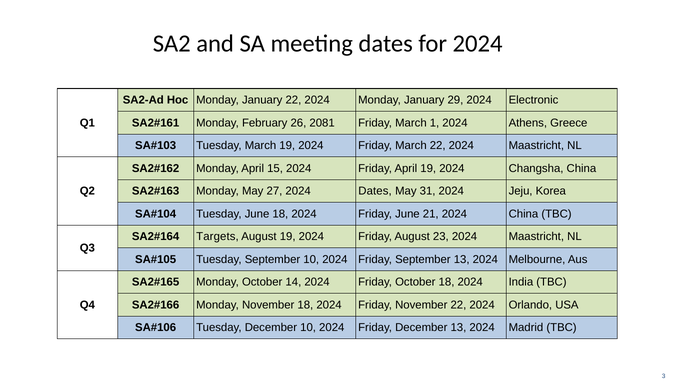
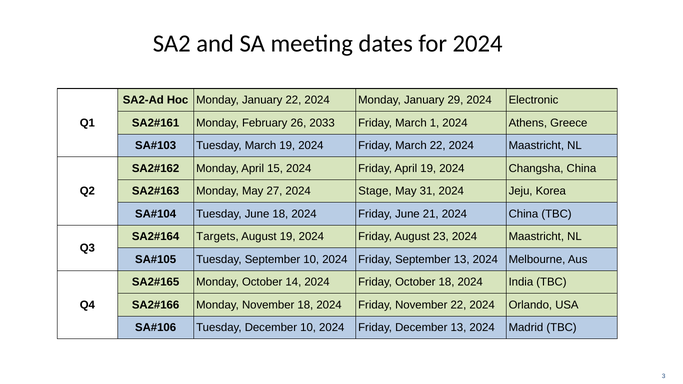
2081: 2081 -> 2033 (322, 123)
2024 Dates: Dates -> Stage (375, 191)
